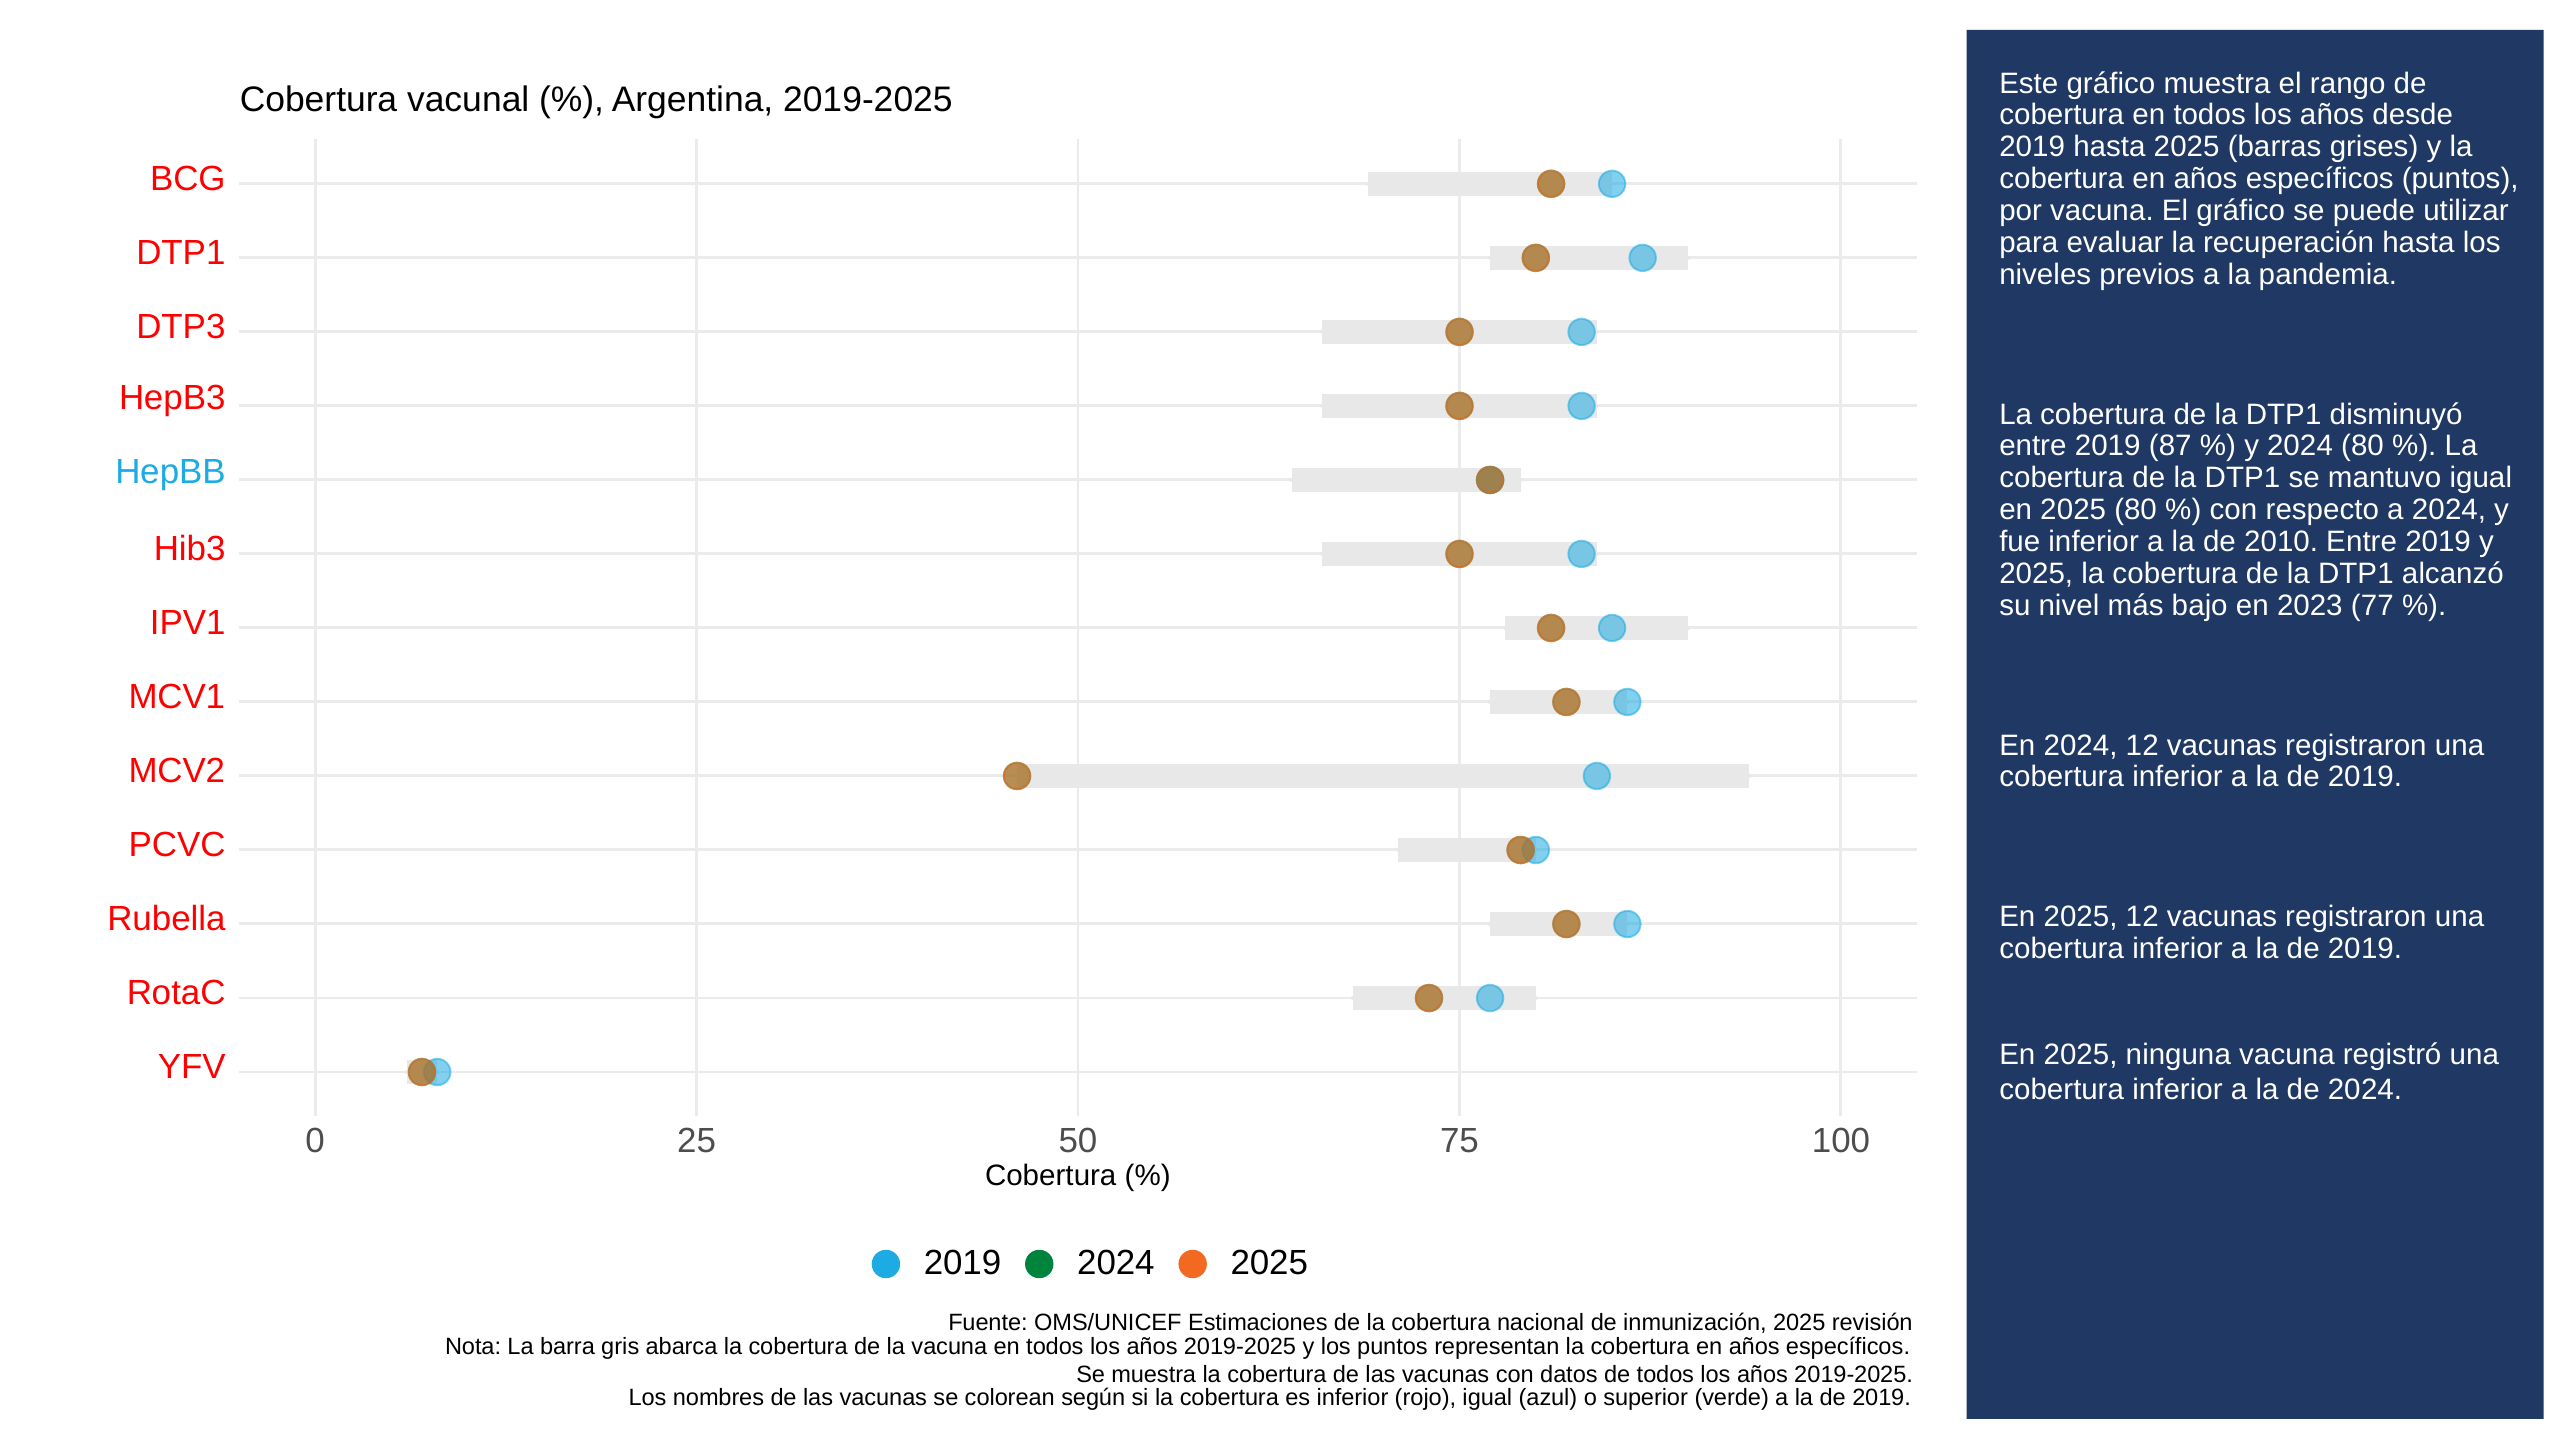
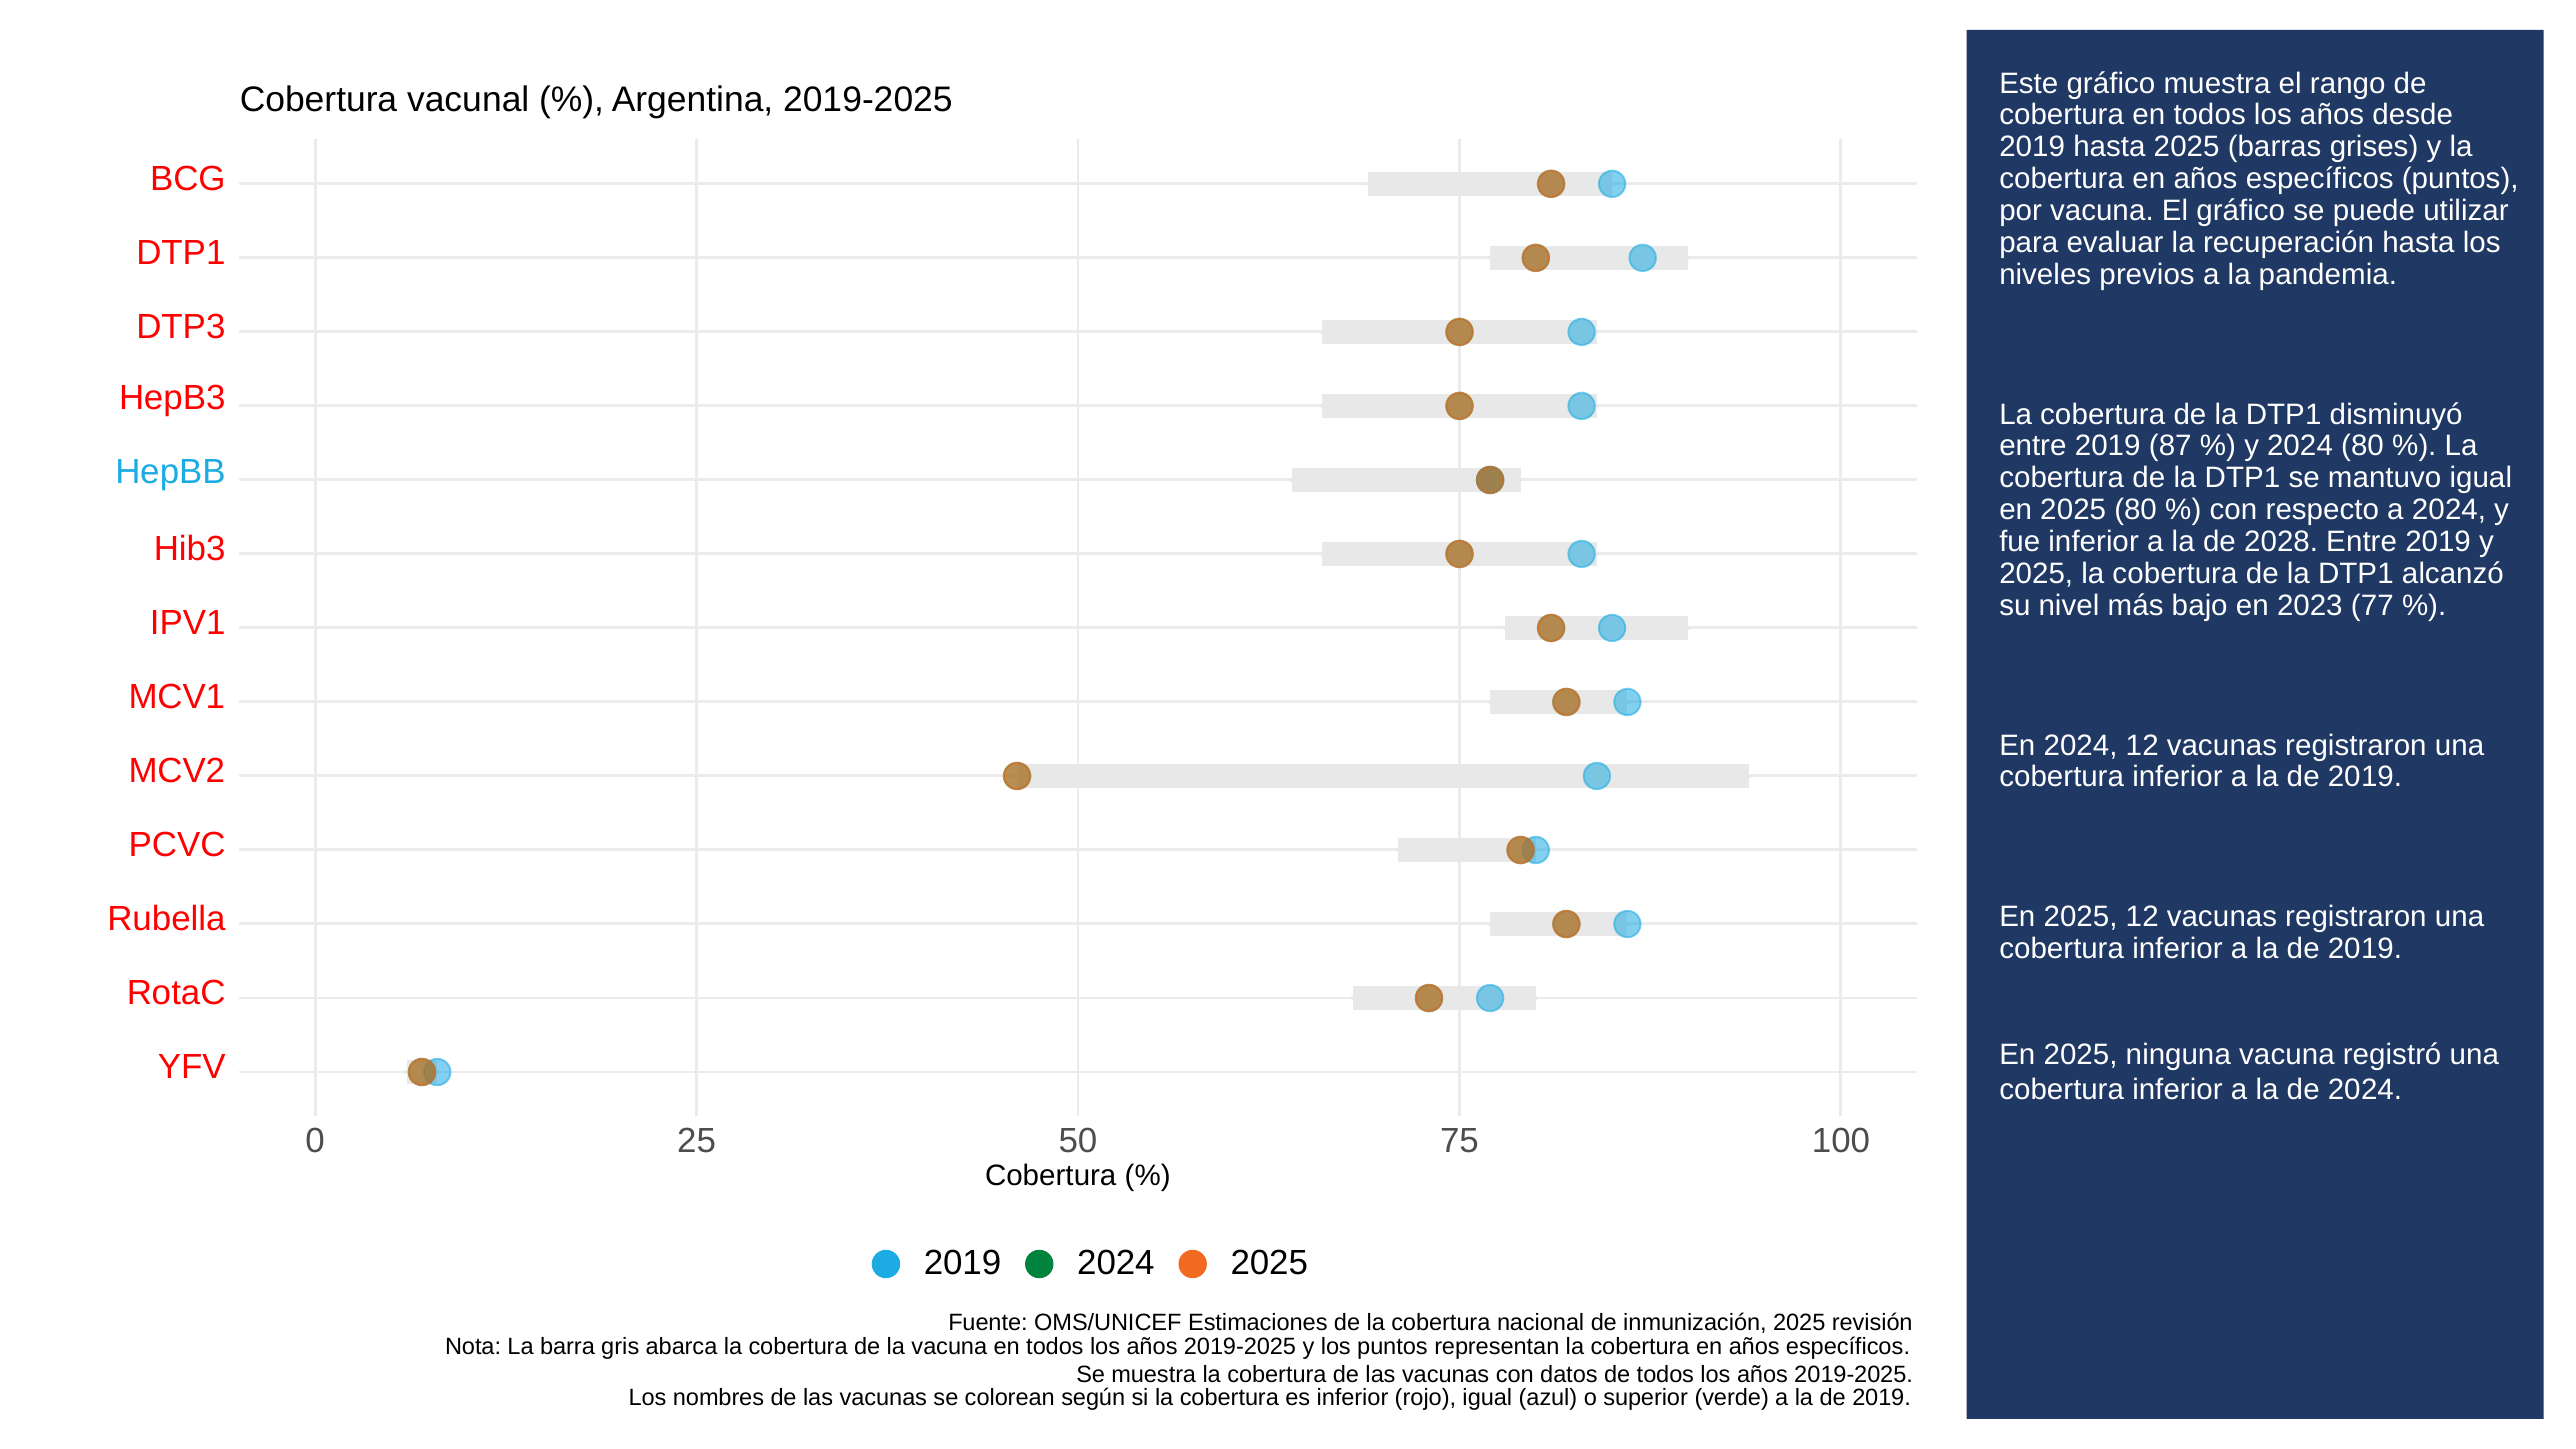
2010: 2010 -> 2028 (2281, 542)
